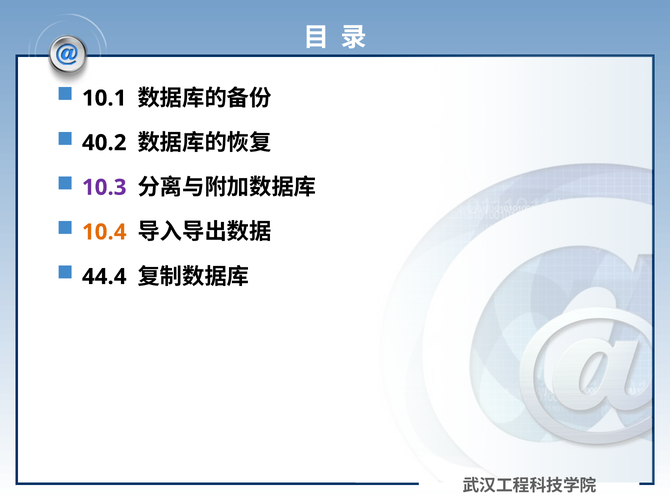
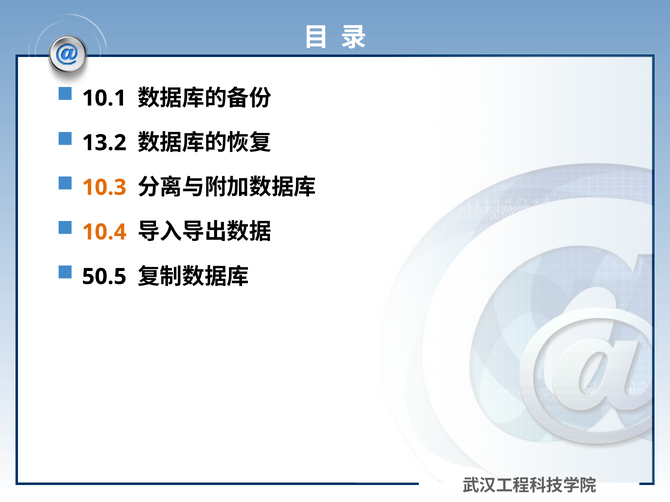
40.2: 40.2 -> 13.2 (104, 143)
10.3 colour: purple -> orange (104, 188)
44.4: 44.4 -> 50.5 (104, 277)
